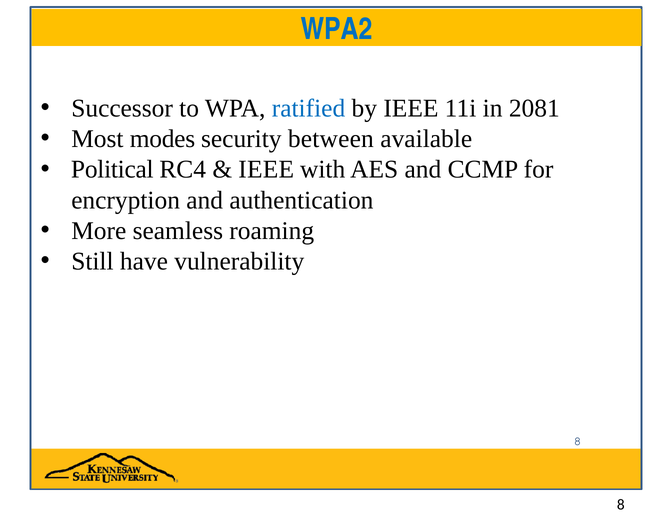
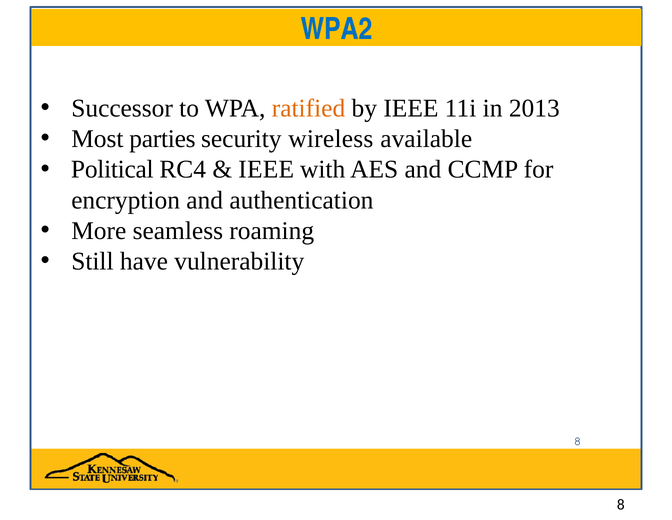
ratified colour: blue -> orange (309, 108)
2081: 2081 -> 2013 (534, 108)
modes: modes -> parties (162, 139)
between: between -> wireless (331, 139)
